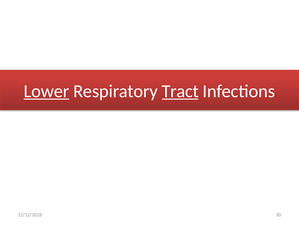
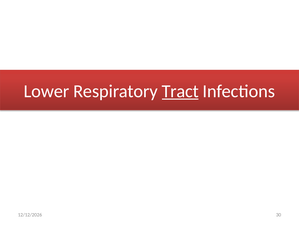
Lower underline: present -> none (46, 91)
